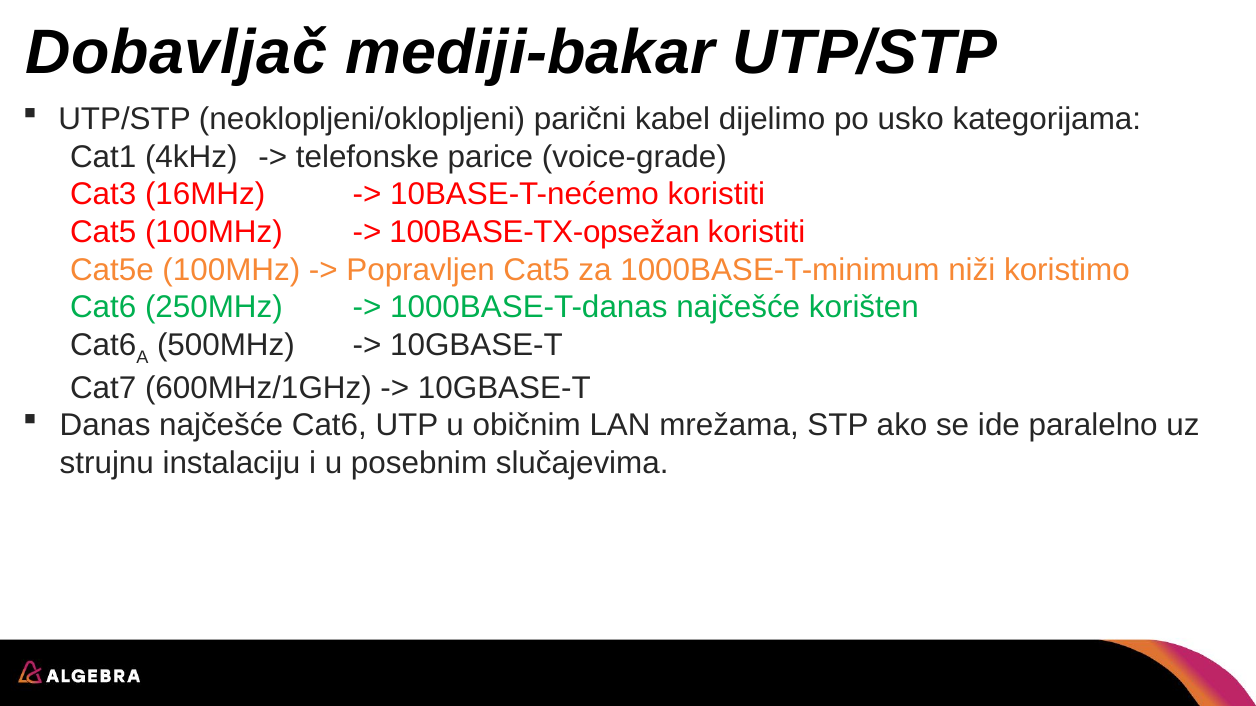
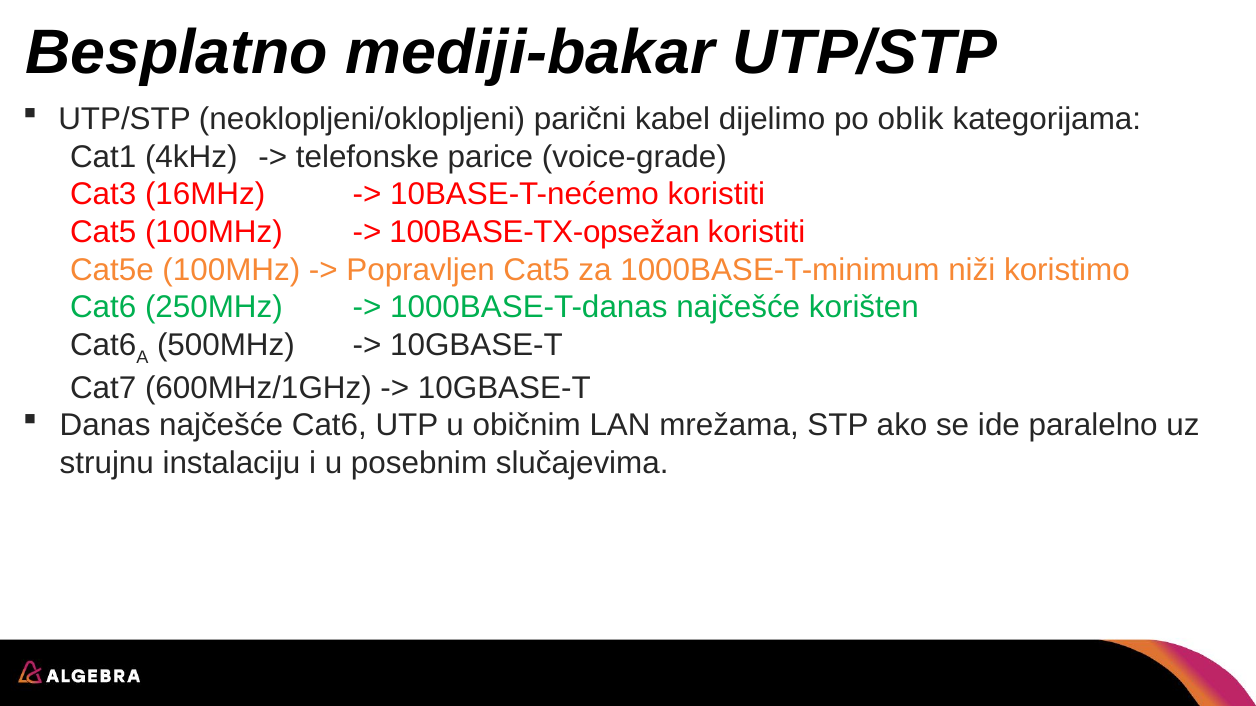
Dobavljač: Dobavljač -> Besplatno (177, 53)
usko: usko -> oblik (911, 119)
